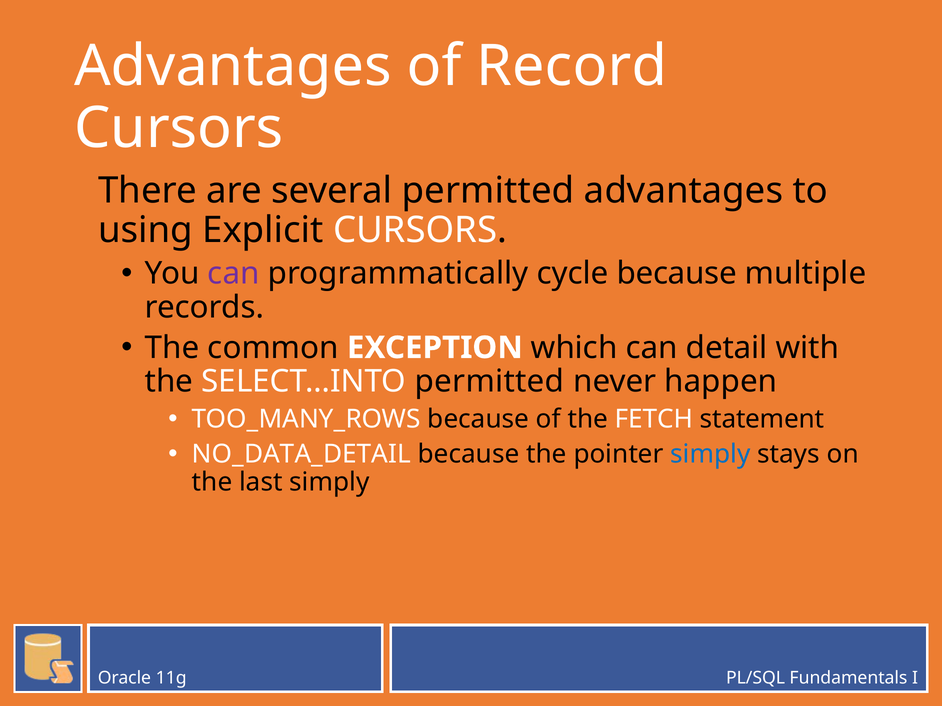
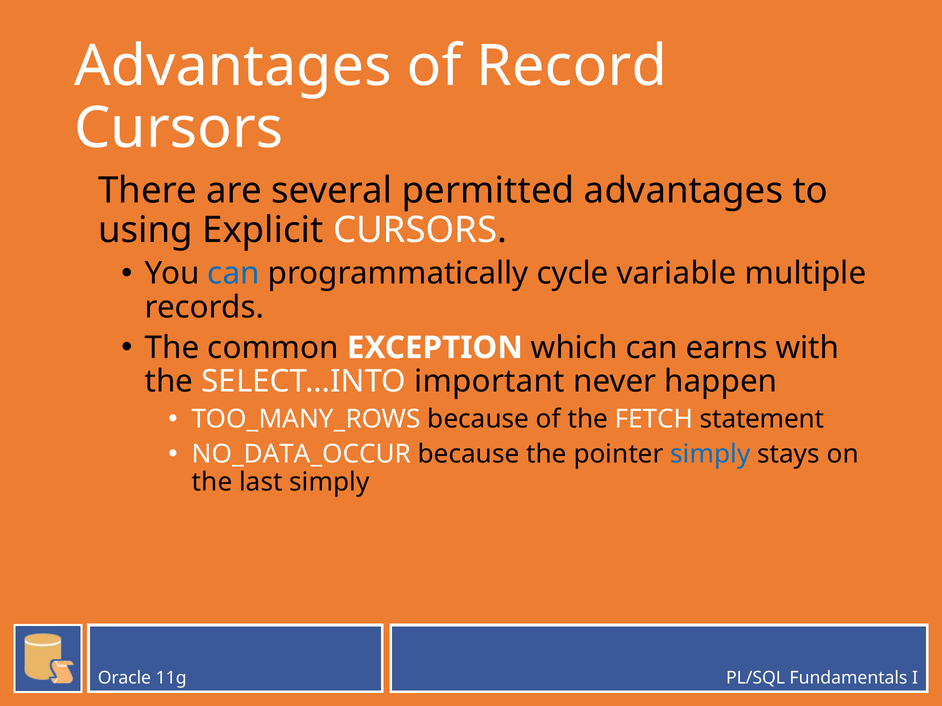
can colour: purple -> blue (234, 274)
cycle because: because -> variable (677, 274)
detail: detail -> earns (727, 348)
SELECT…INTO permitted: permitted -> important (489, 382)
NO_DATA_DETAIL: NO_DATA_DETAIL -> NO_DATA_OCCUR (301, 454)
